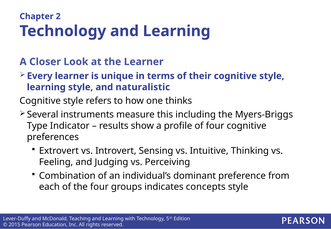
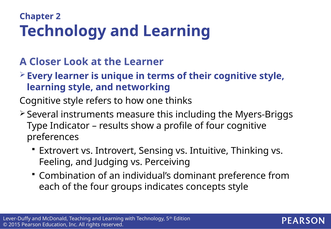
naturalistic: naturalistic -> networking (143, 87)
